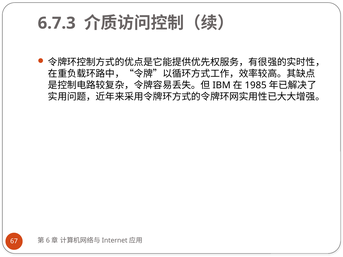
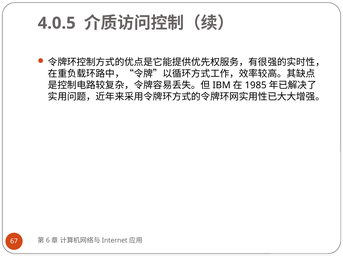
6.7.3: 6.7.3 -> 4.0.5 (57, 23)
